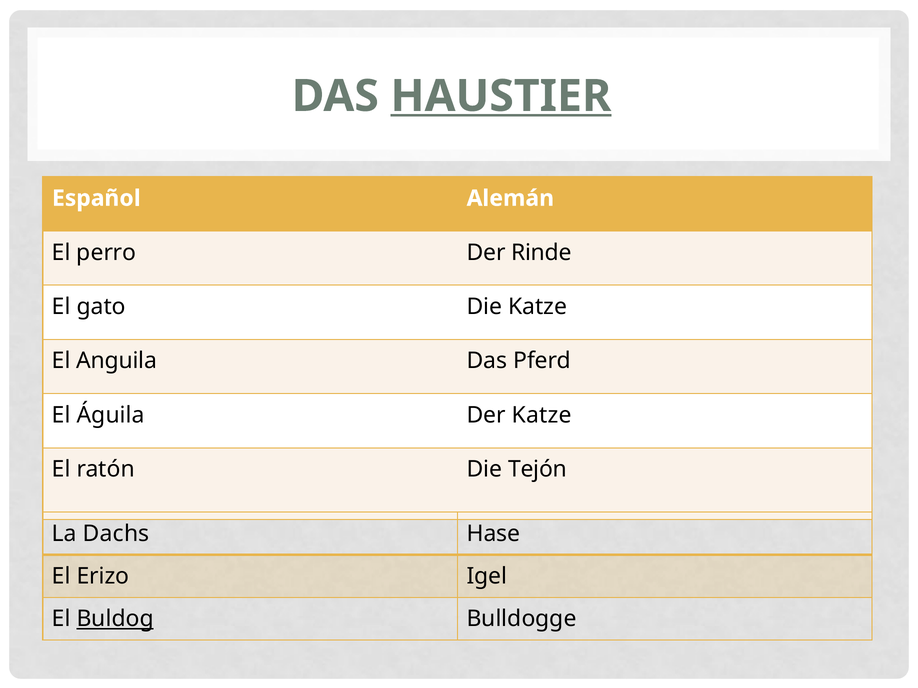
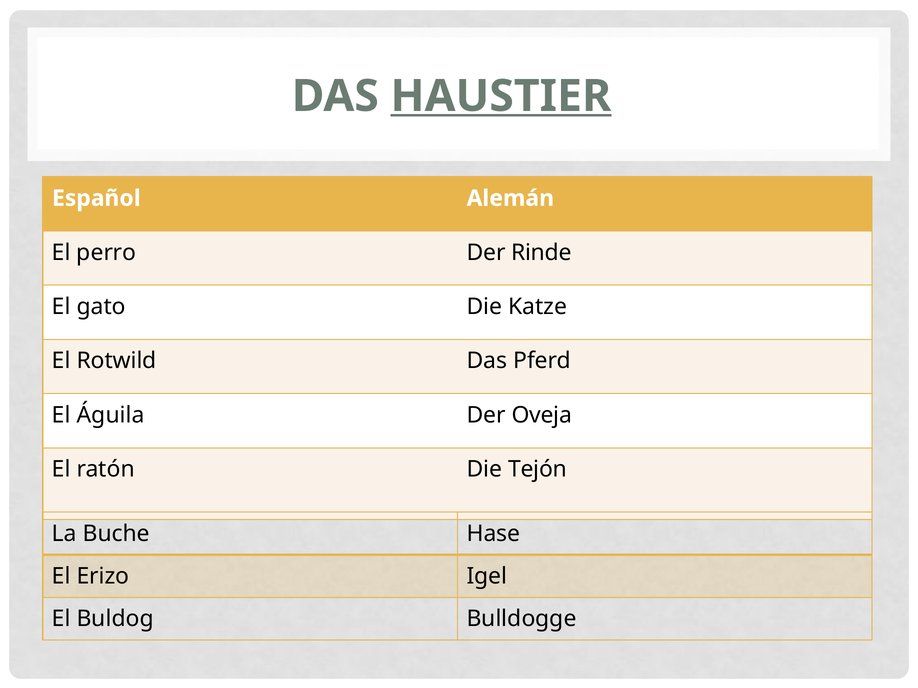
Anguila: Anguila -> Rotwild (117, 361)
Der Katze: Katze -> Oveja (542, 415)
Dachs: Dachs -> Buche (116, 534)
Buldog underline: present -> none (115, 619)
